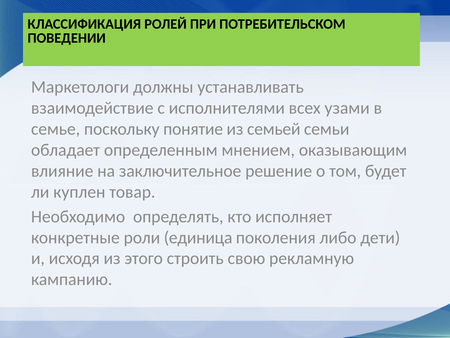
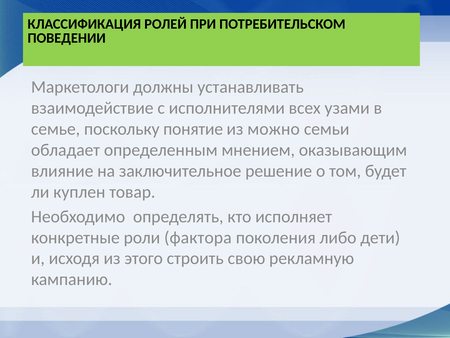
семьей: семьей -> можно (274, 129)
единица: единица -> фактора (198, 237)
